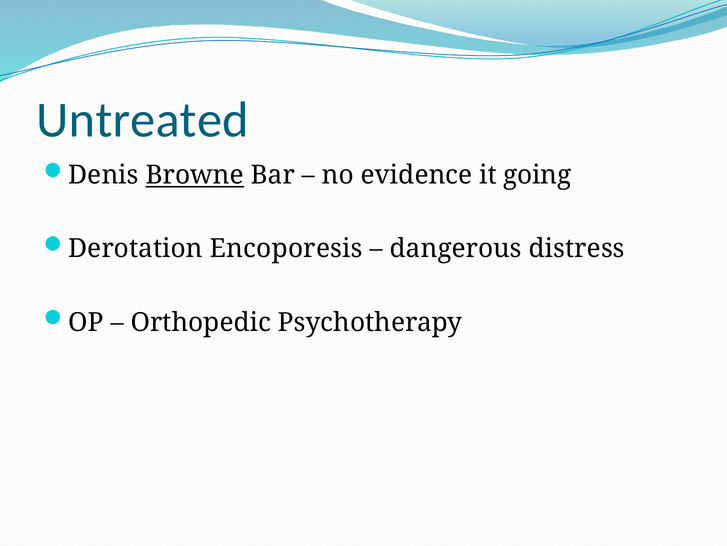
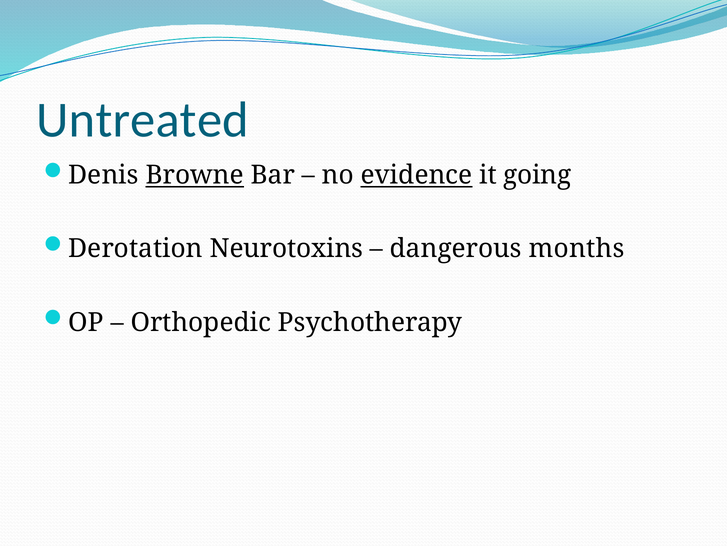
evidence underline: none -> present (417, 175)
Encoporesis: Encoporesis -> Neurotoxins (286, 248)
distress: distress -> months (577, 248)
